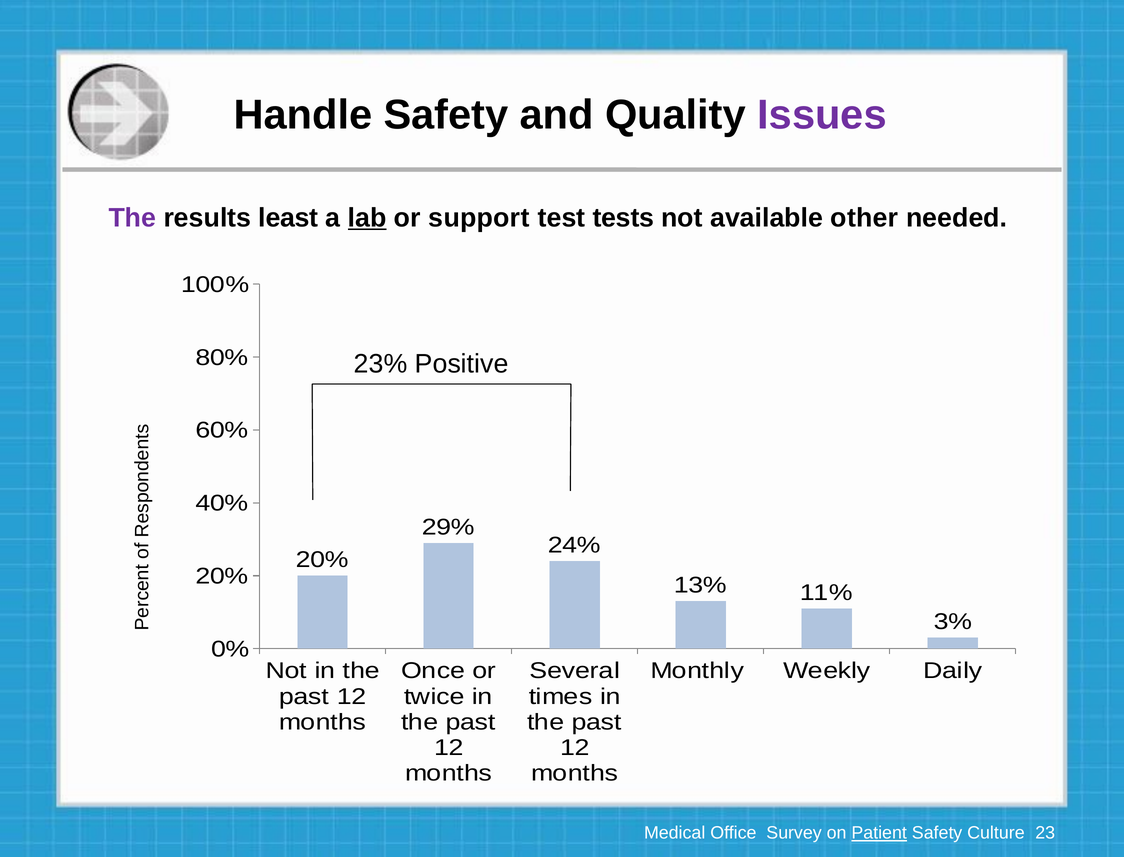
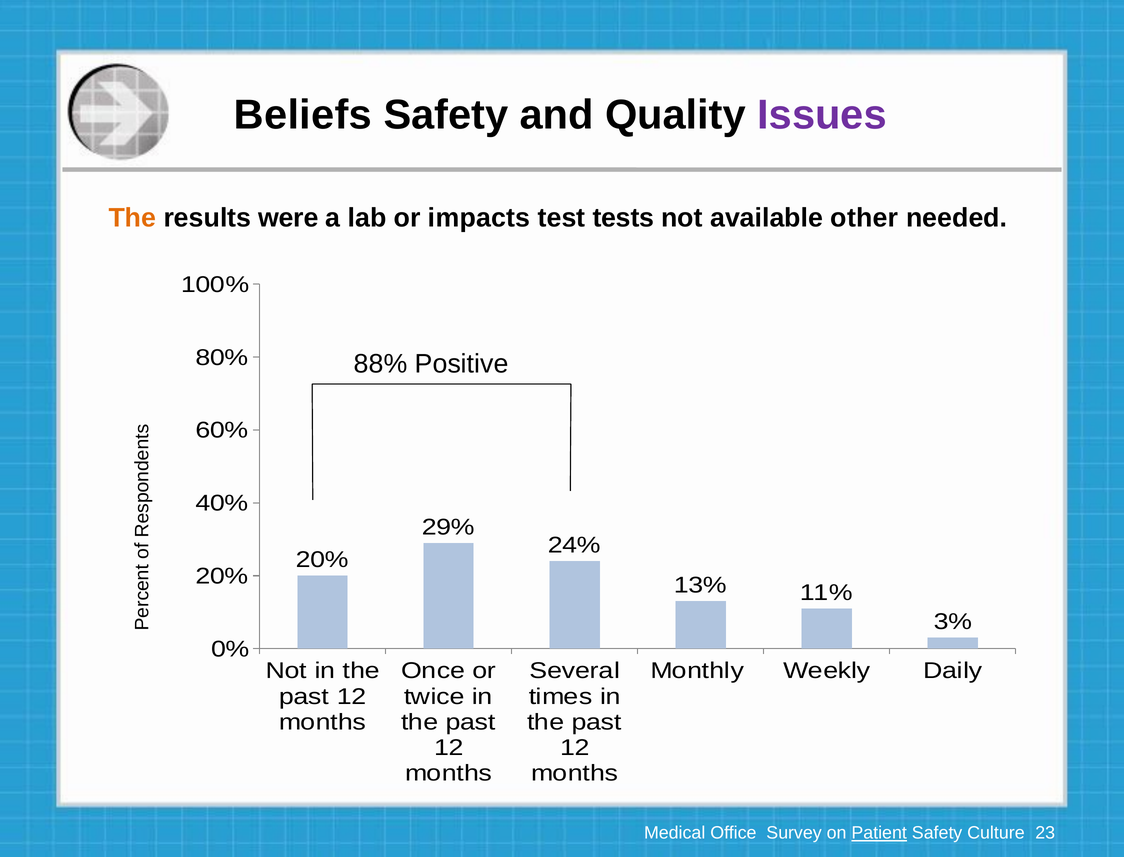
Handle: Handle -> Beliefs (303, 115)
The colour: purple -> orange (132, 218)
least: least -> were (288, 218)
lab underline: present -> none (367, 218)
support: support -> impacts (479, 218)
23%: 23% -> 88% (381, 364)
